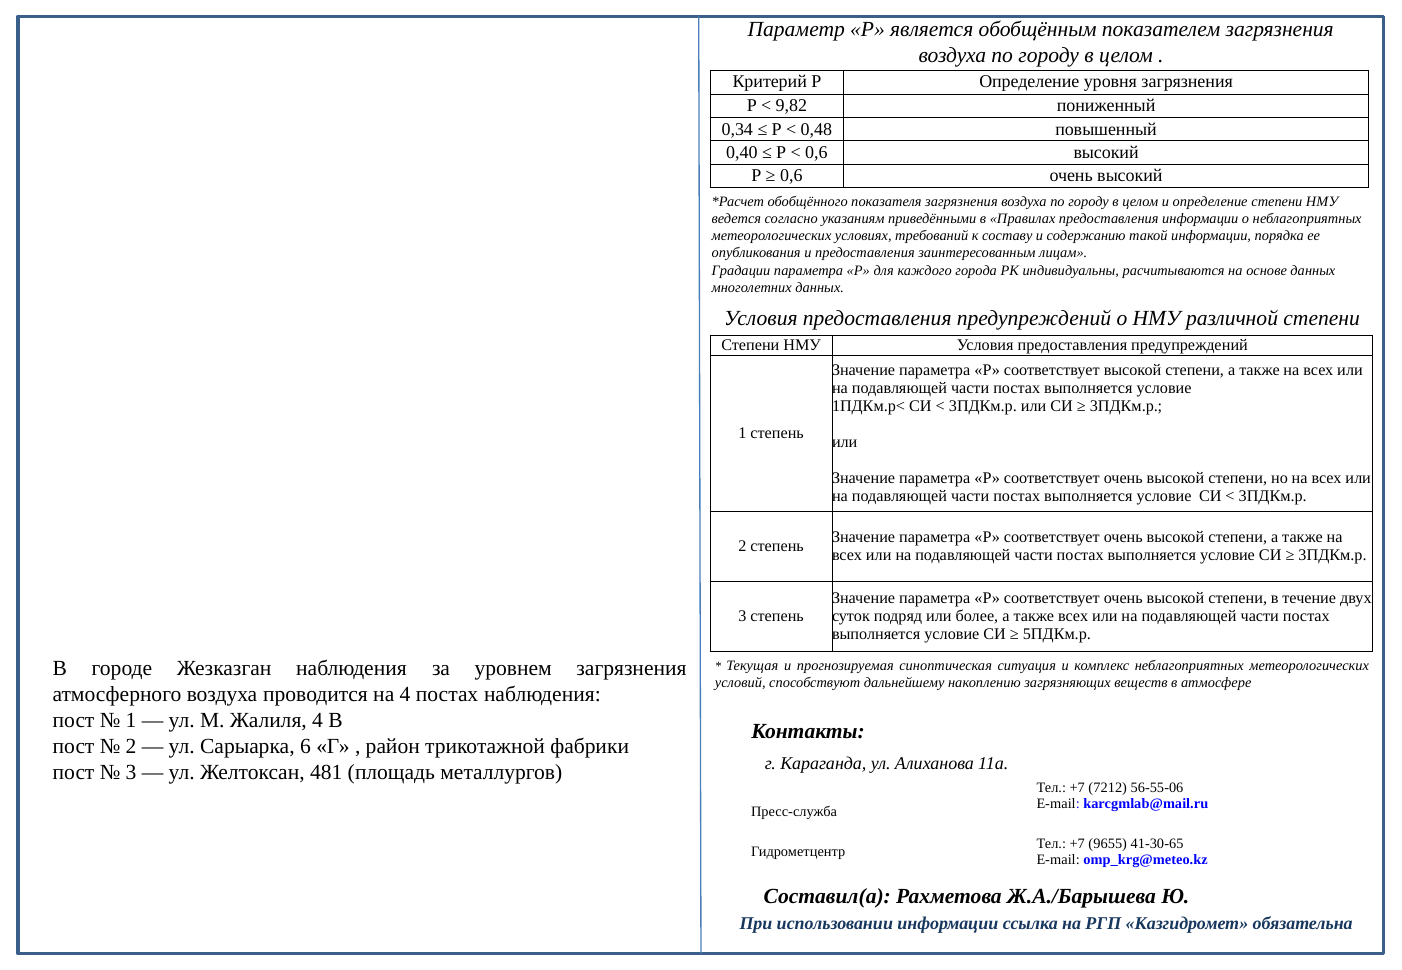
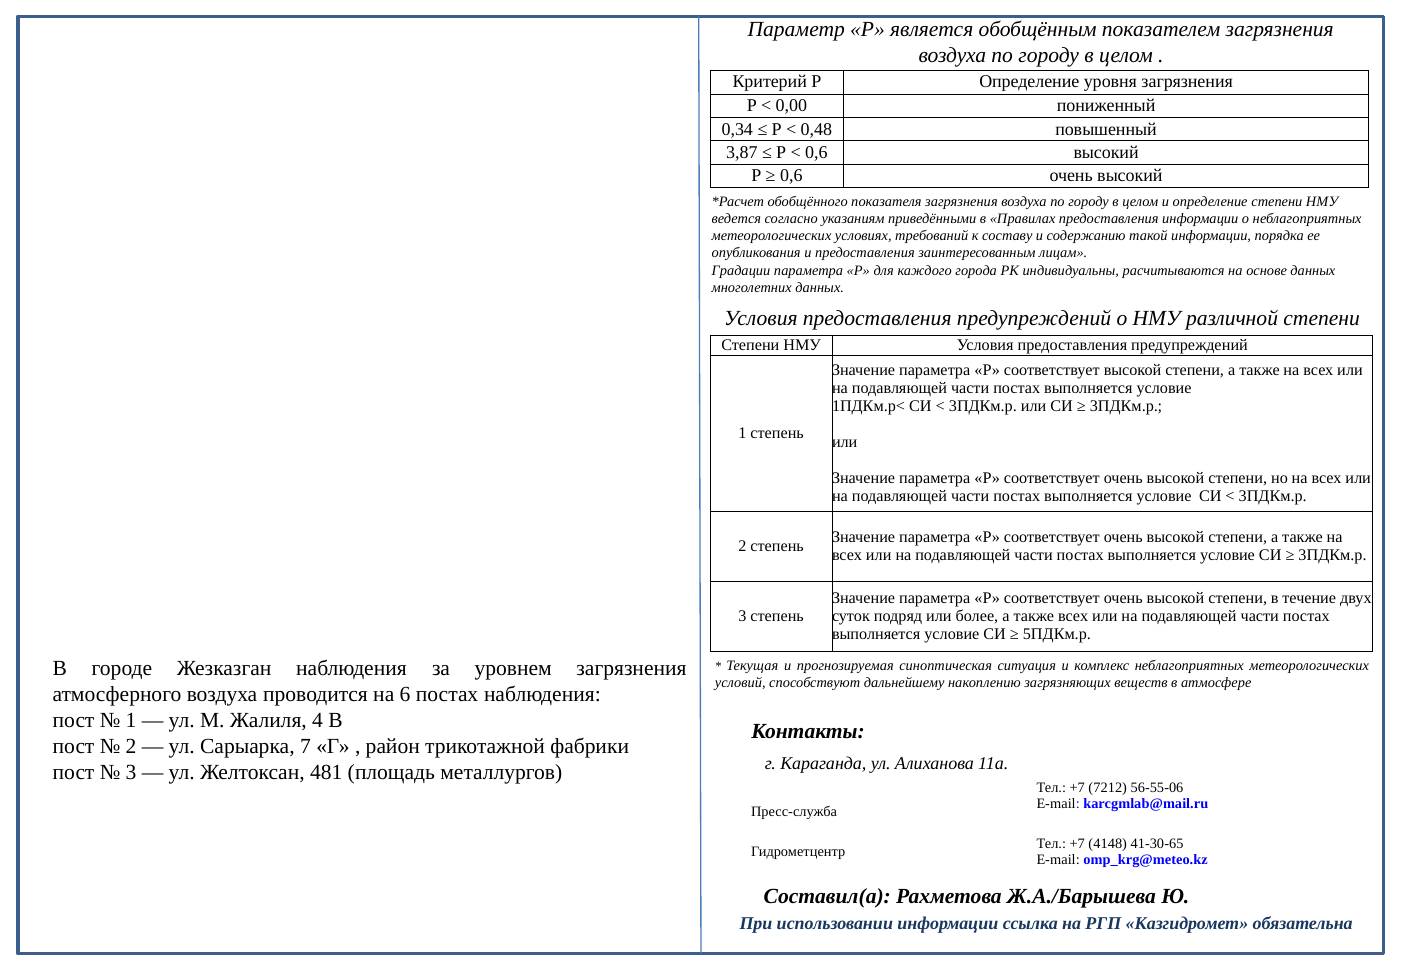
9,82: 9,82 -> 0,00 (791, 106)
0,40: 0,40 -> 3,87 (742, 152)
на 4: 4 -> 6 (405, 695)
6: 6 -> 7 (305, 747)
9655: 9655 -> 4148 (1108, 844)
